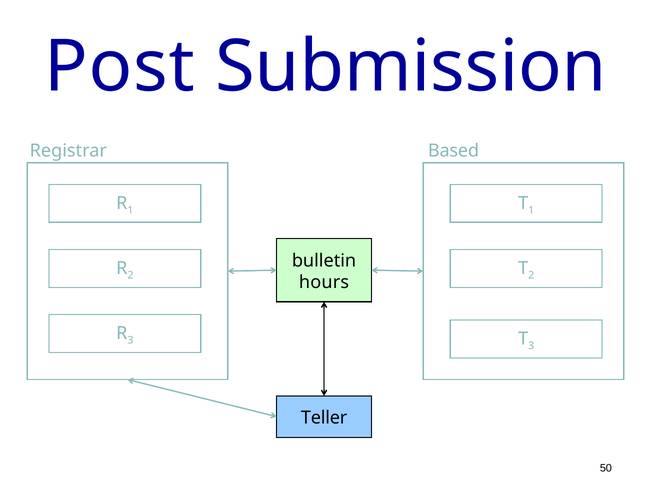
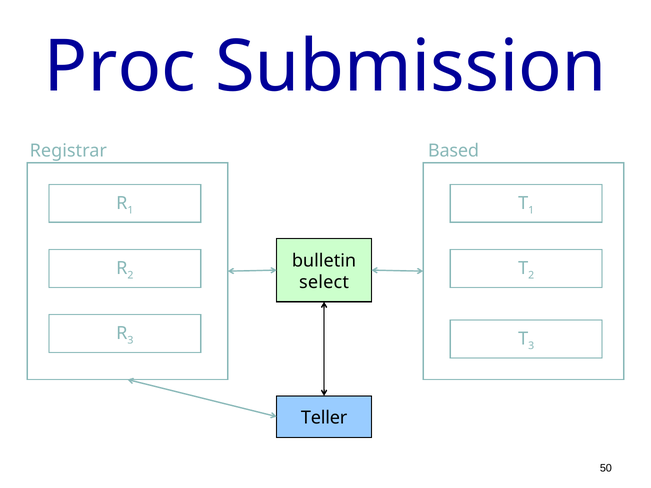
Post: Post -> Proc (120, 67)
hours: hours -> select (324, 282)
